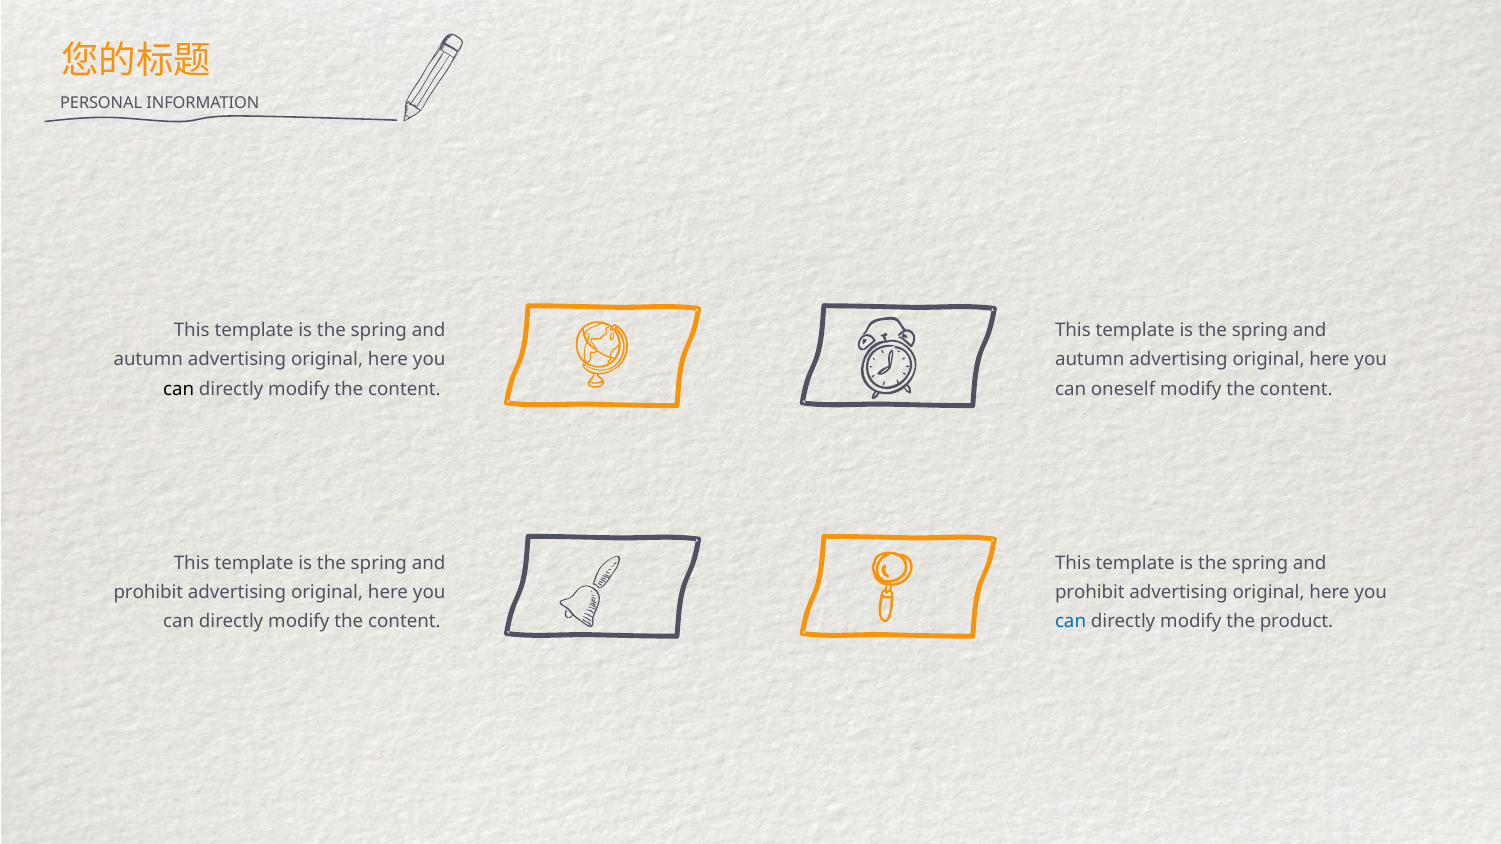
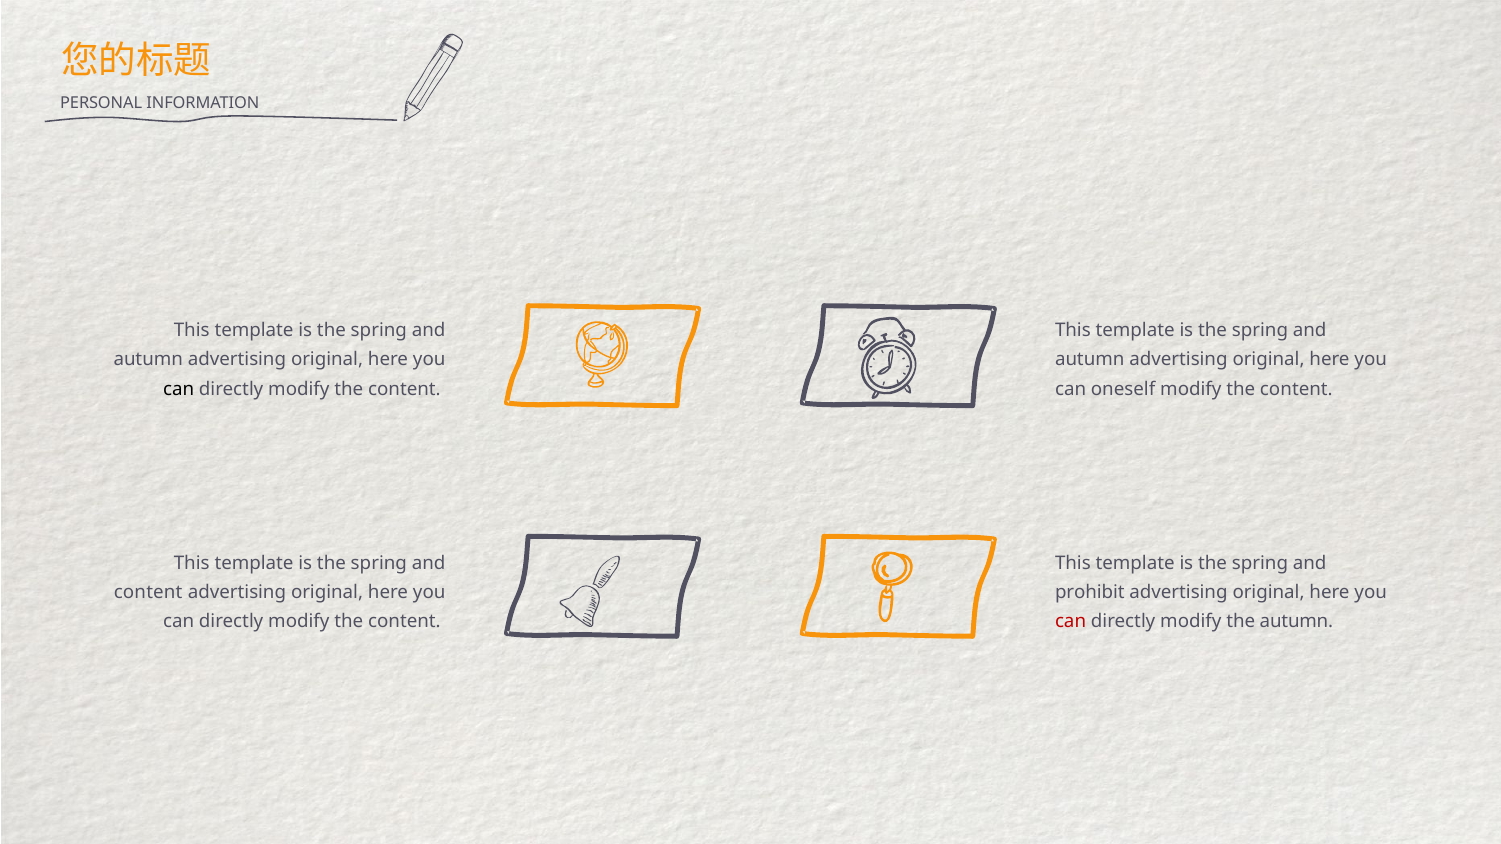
prohibit: prohibit -> content (148, 593)
can colour: blue -> red (1071, 622)
the product: product -> autumn (1296, 622)
